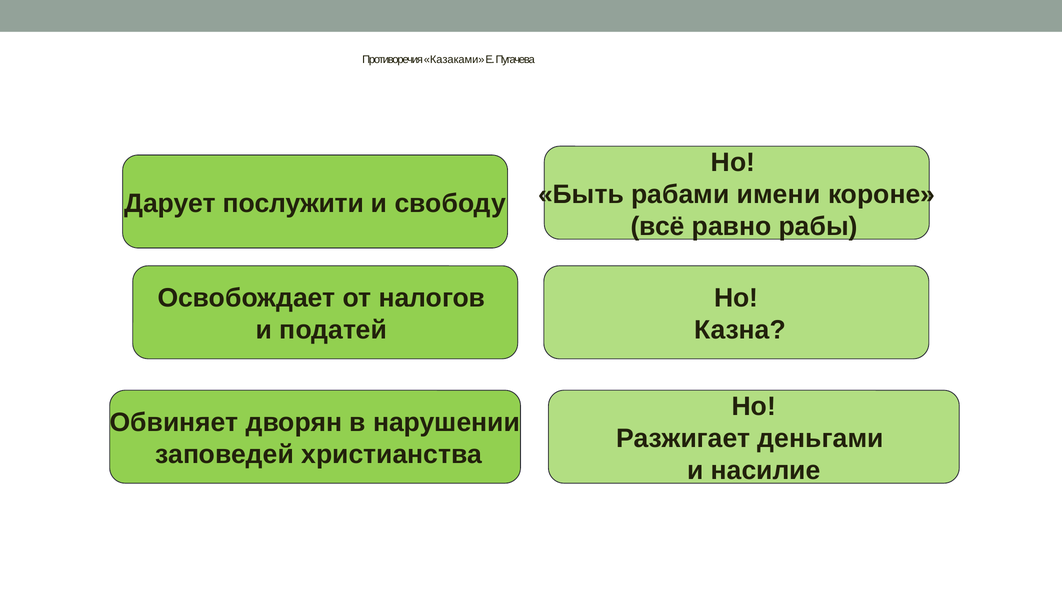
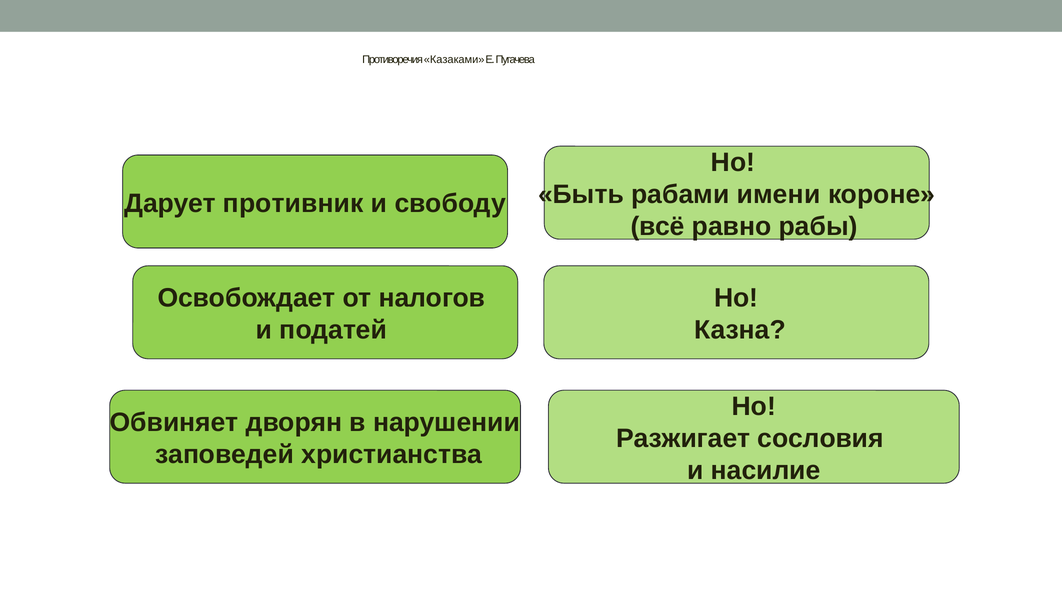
послужити: послужити -> противник (293, 203)
деньгами: деньгами -> сословия (821, 438)
